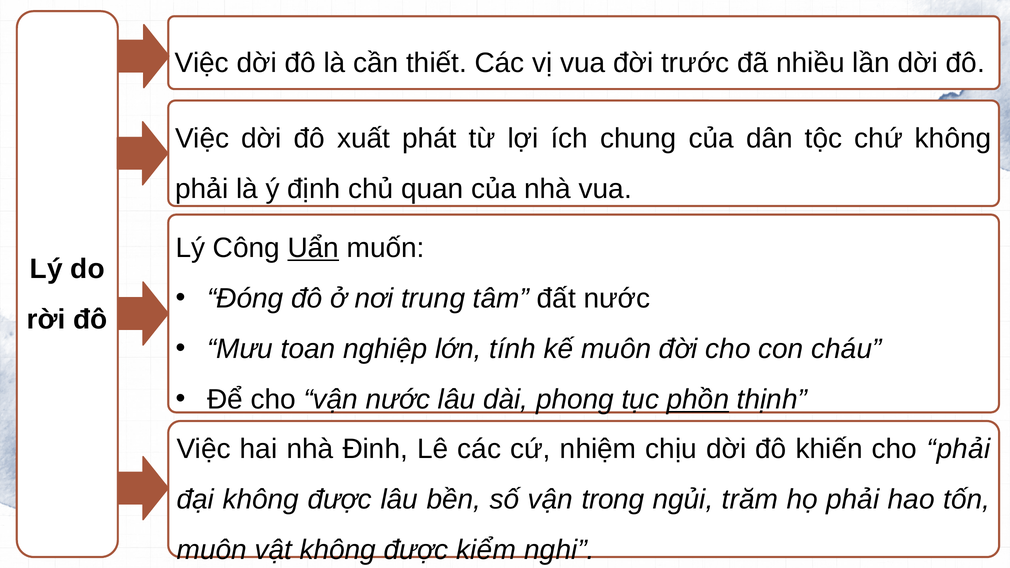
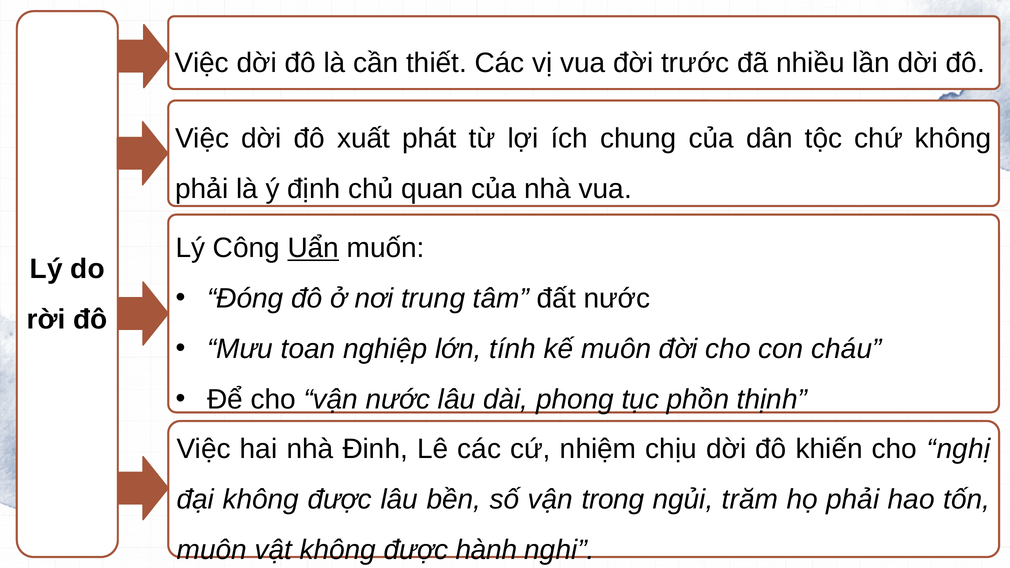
phồn underline: present -> none (698, 400)
cho phải: phải -> nghị (959, 449)
kiểm: kiểm -> hành (486, 550)
